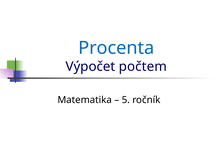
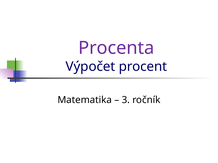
Procenta colour: blue -> purple (116, 48)
počtem: počtem -> procent (143, 67)
5: 5 -> 3 (126, 100)
